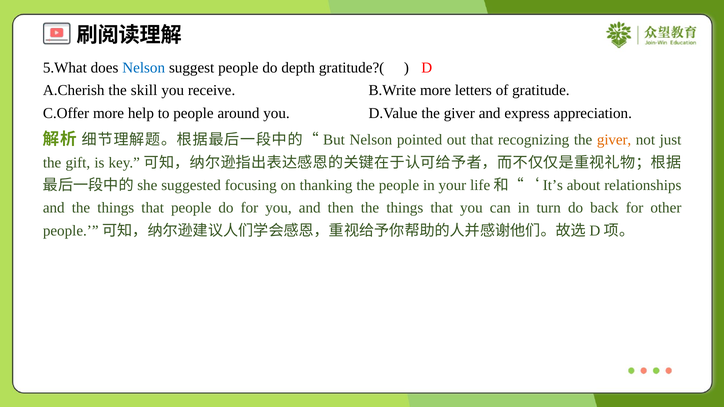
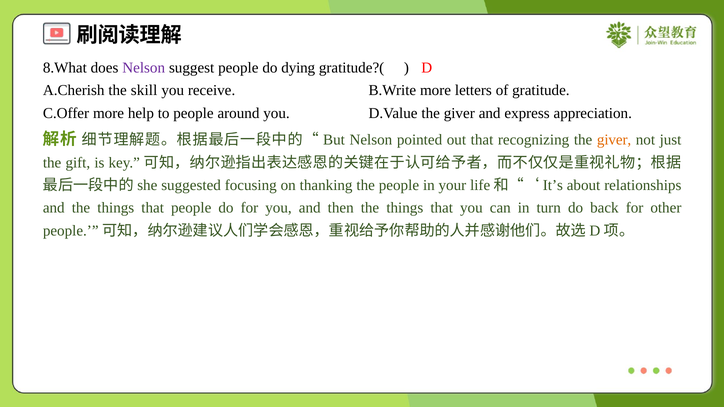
5.What: 5.What -> 8.What (65, 68)
Nelson colour: blue -> purple (144, 68)
depth: depth -> dying (298, 68)
